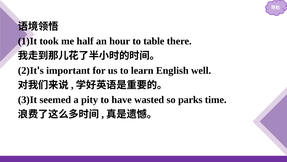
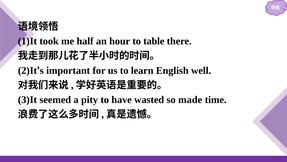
parks: parks -> made (190, 99)
